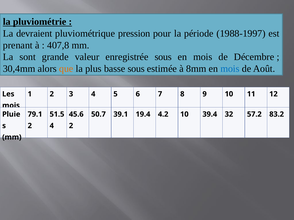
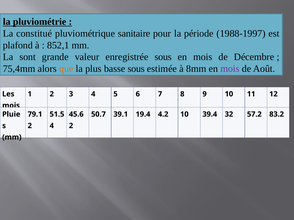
devraient: devraient -> constitué (34, 34)
pression: pression -> sanitaire (134, 34)
prenant: prenant -> plafond (18, 45)
407,8: 407,8 -> 852,1 (58, 45)
30,4mm: 30,4mm -> 75,4mm (19, 69)
mois colour: blue -> purple (230, 69)
